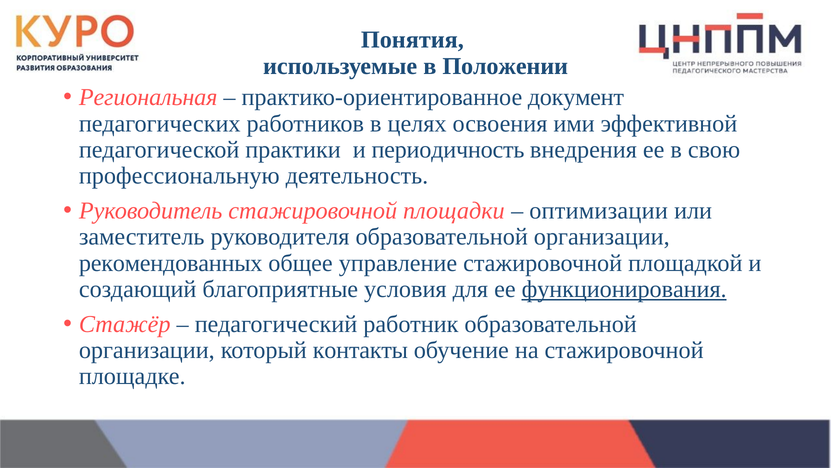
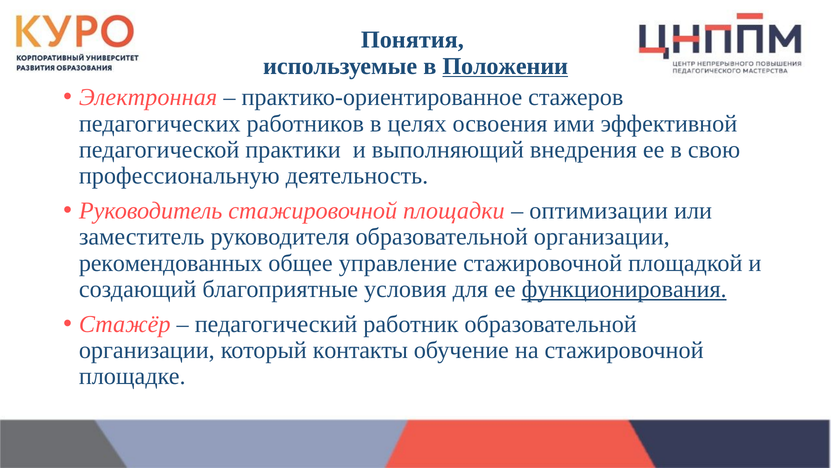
Положении underline: none -> present (505, 66)
Региональная: Региональная -> Электронная (148, 97)
документ: документ -> стажеров (576, 97)
периодичность: периодичность -> выполняющий (448, 150)
